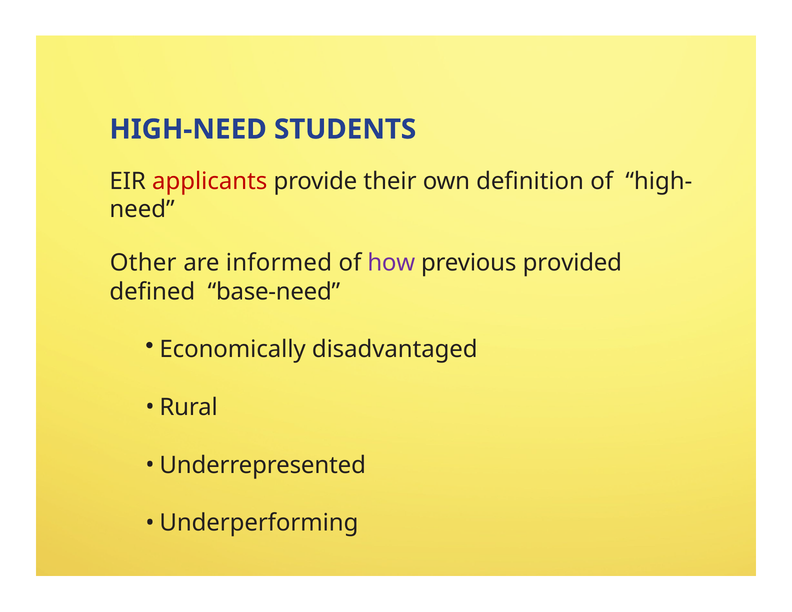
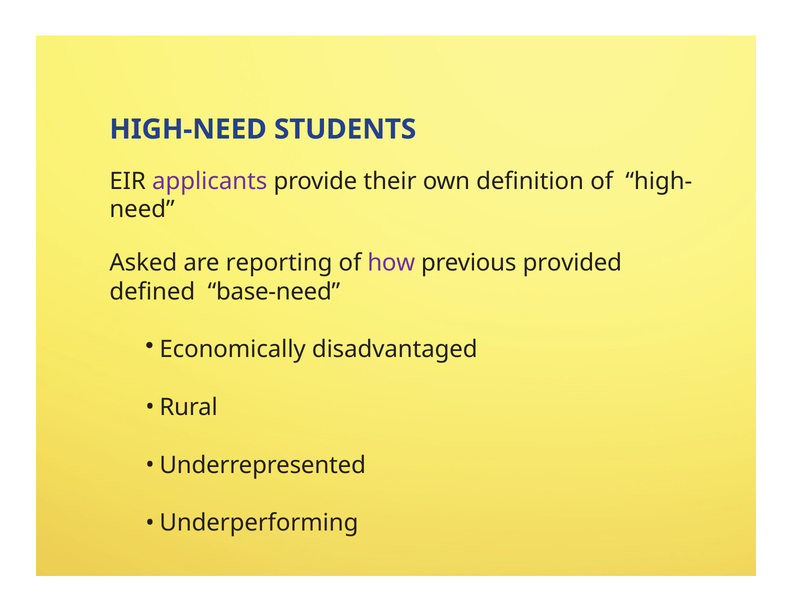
applicants colour: red -> purple (210, 181)
Other: Other -> Asked (143, 263)
informed: informed -> reporting (279, 263)
